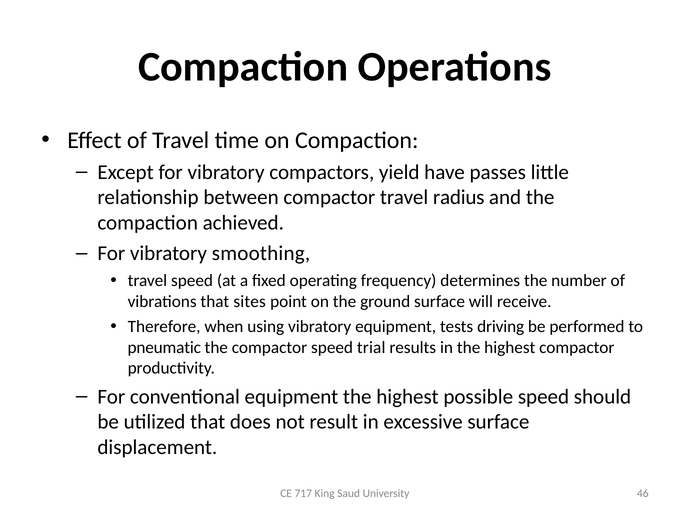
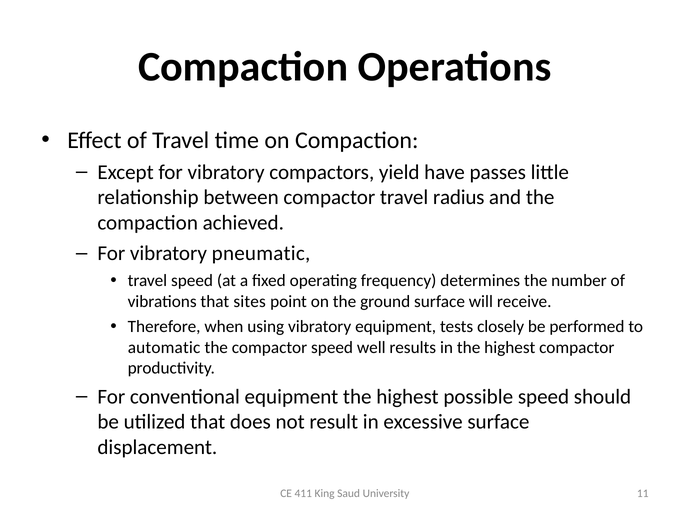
smoothing: smoothing -> pneumatic (261, 254)
driving: driving -> closely (501, 327)
pneumatic: pneumatic -> automatic (164, 348)
trial: trial -> well (371, 348)
717: 717 -> 411 (303, 494)
46: 46 -> 11 (643, 494)
